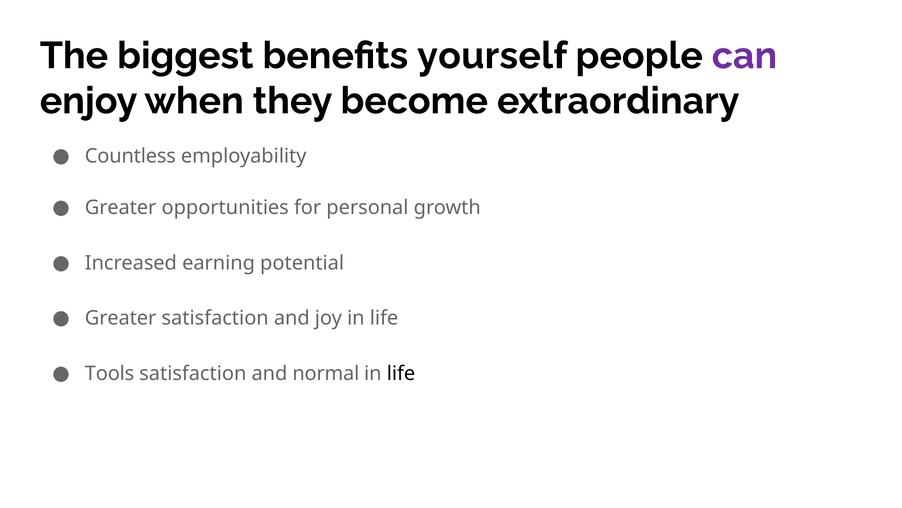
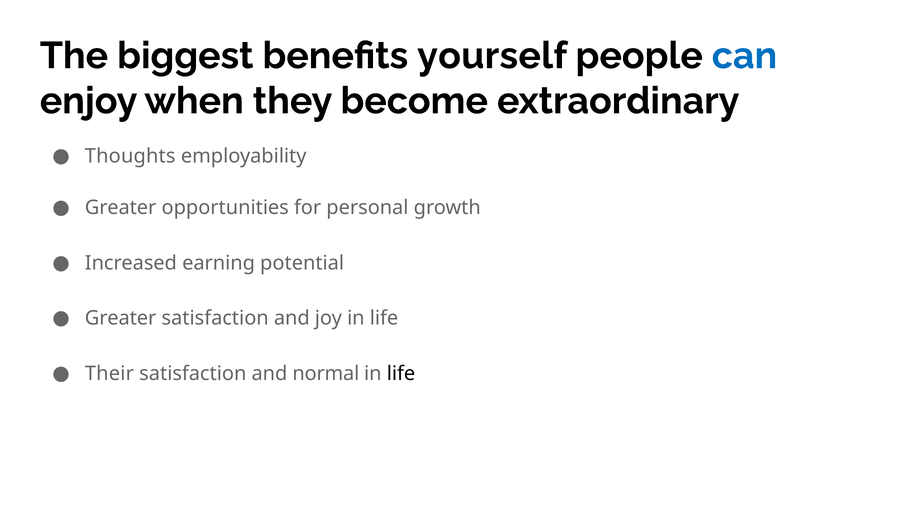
can colour: purple -> blue (744, 56)
Countless: Countless -> Thoughts (130, 156)
Tools: Tools -> Their (109, 373)
